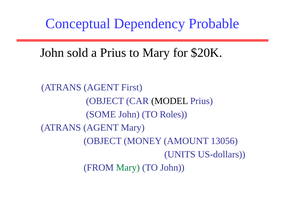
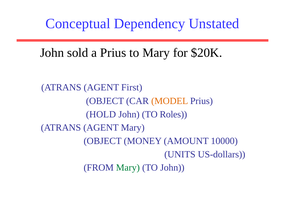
Probable: Probable -> Unstated (214, 24)
MODEL colour: black -> orange (170, 101)
SOME: SOME -> HOLD (101, 114)
13056: 13056 -> 10000 (224, 141)
